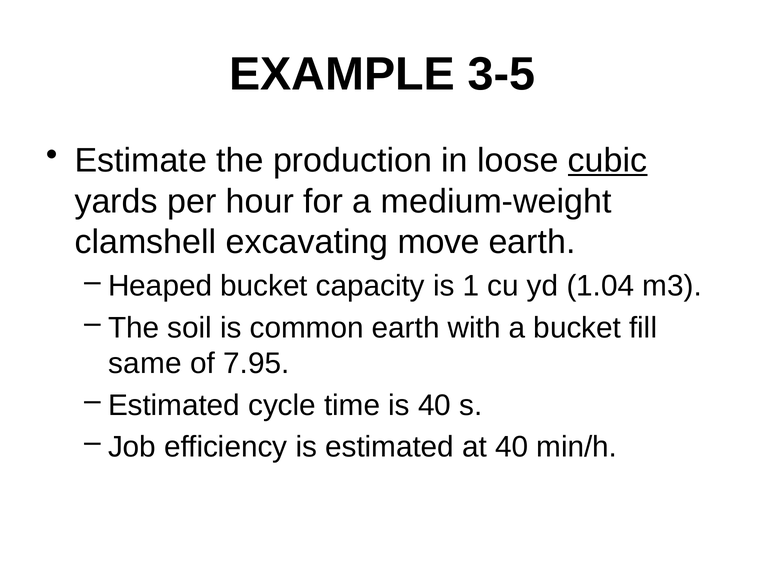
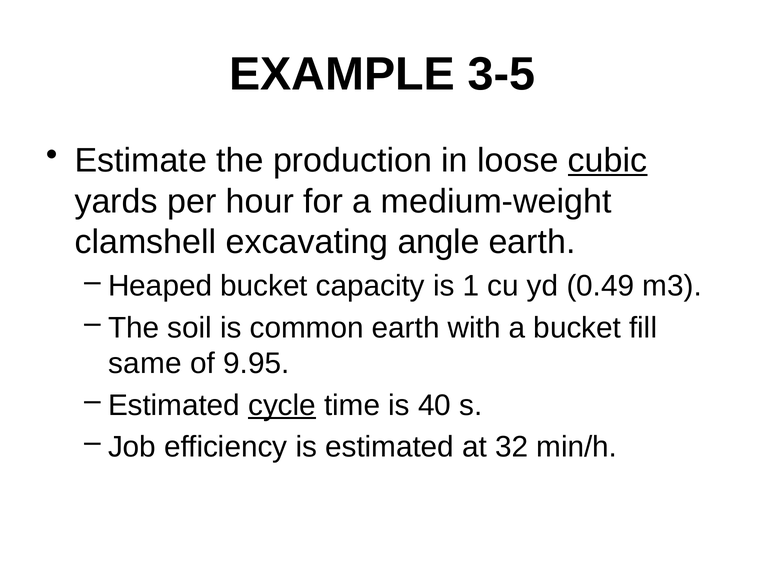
move: move -> angle (439, 242)
1.04: 1.04 -> 0.49 (600, 286)
7.95: 7.95 -> 9.95 (256, 363)
cycle underline: none -> present (282, 405)
at 40: 40 -> 32 (512, 447)
